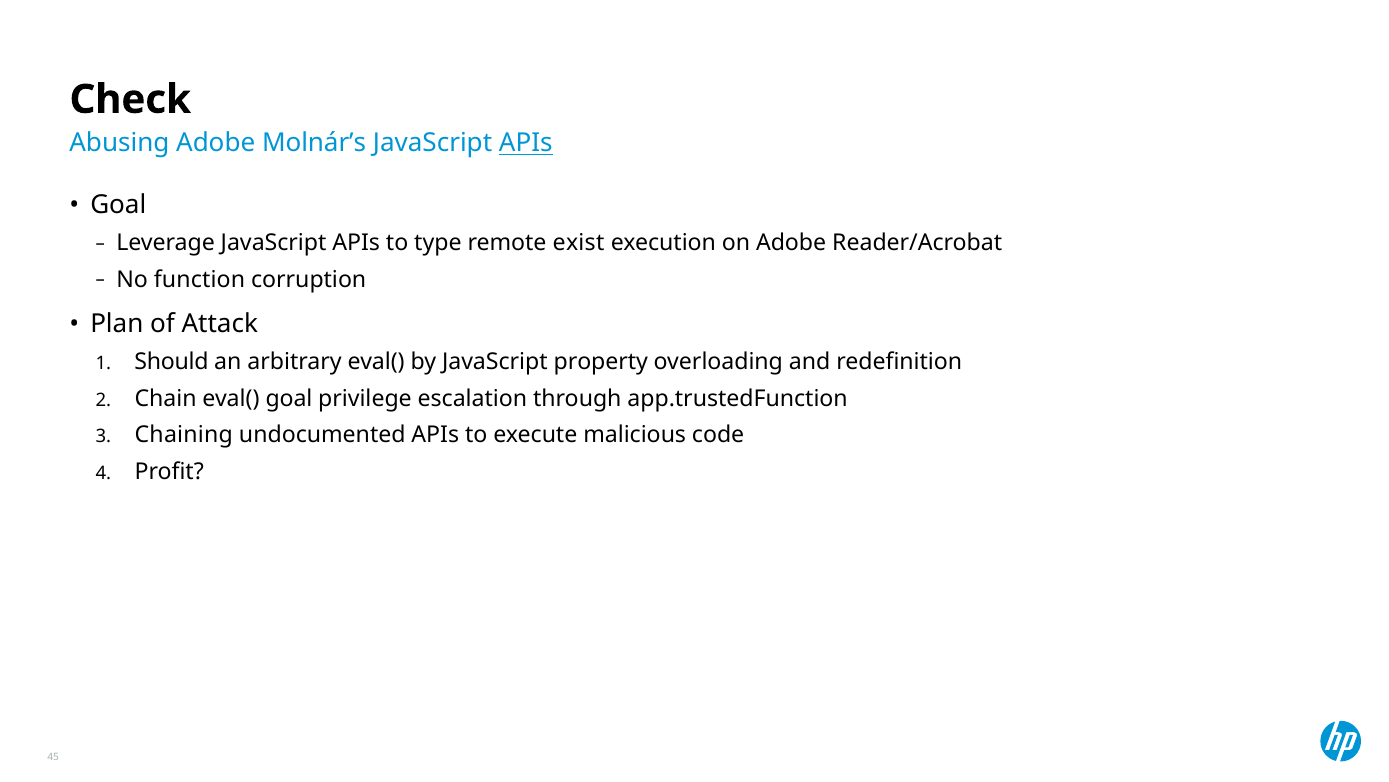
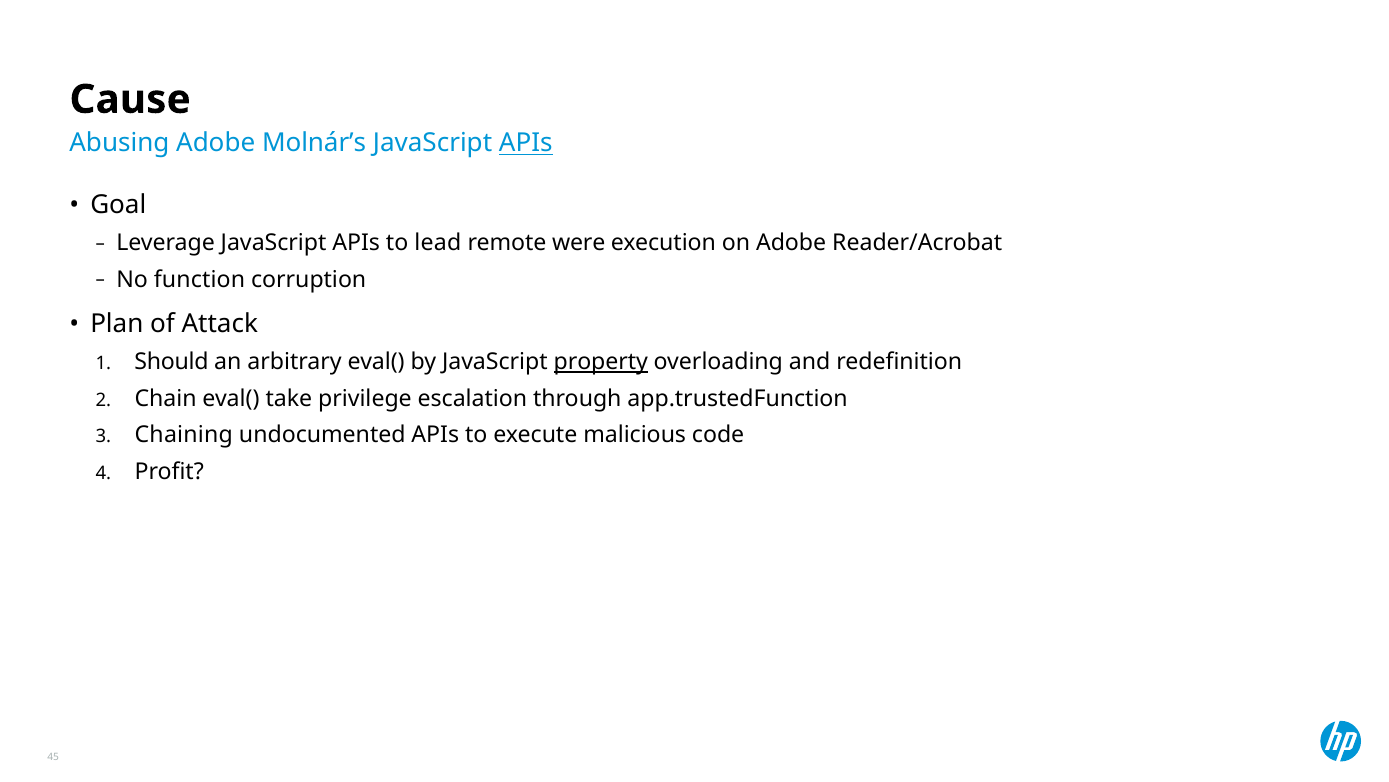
Check: Check -> Cause (130, 99)
type: type -> lead (438, 243)
exist: exist -> were (579, 243)
property underline: none -> present (601, 362)
eval( goal: goal -> take (289, 398)
